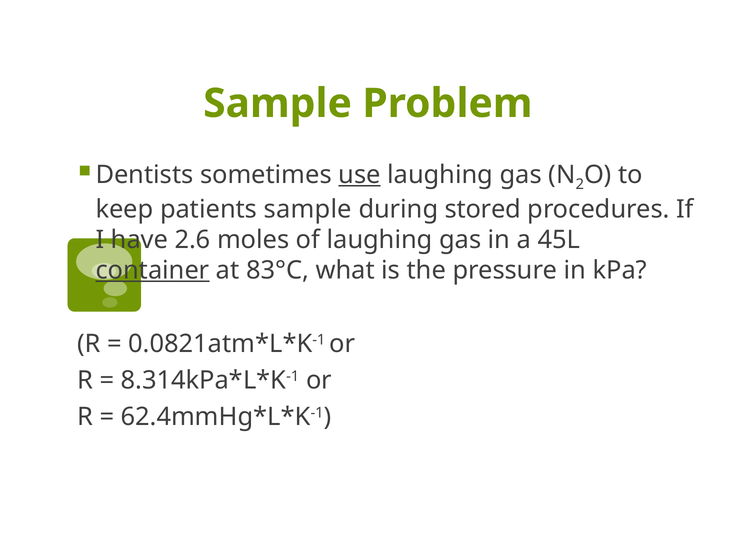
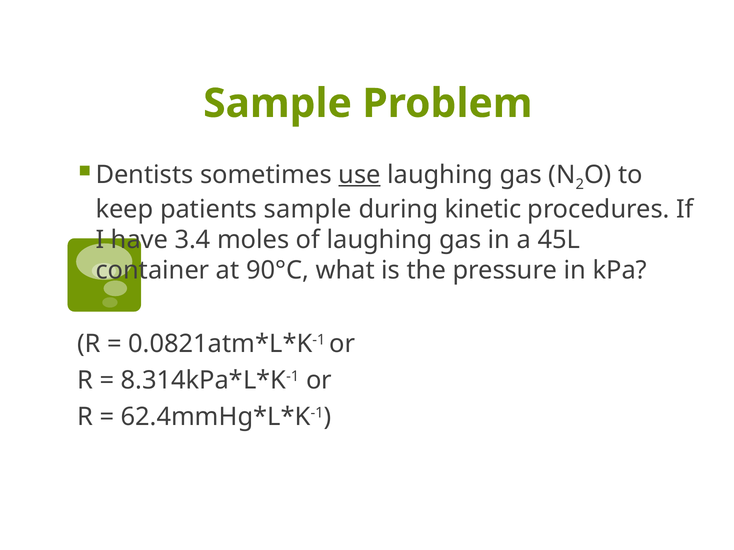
stored: stored -> kinetic (483, 210)
2.6: 2.6 -> 3.4 (193, 240)
container underline: present -> none (152, 271)
83°C: 83°C -> 90°C (278, 271)
